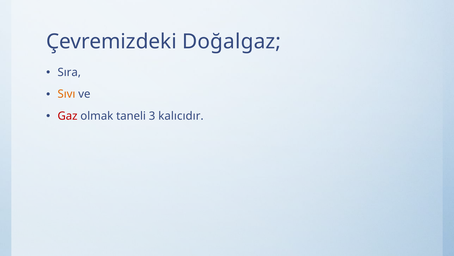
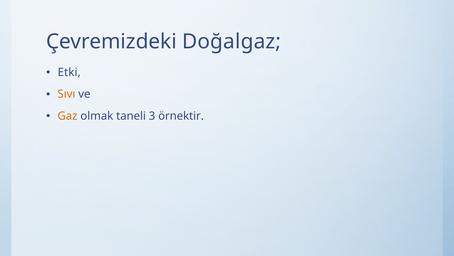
Sıra: Sıra -> Etki (69, 72)
Gaz colour: red -> orange (67, 116)
kalıcıdır: kalıcıdır -> örnektir (181, 116)
